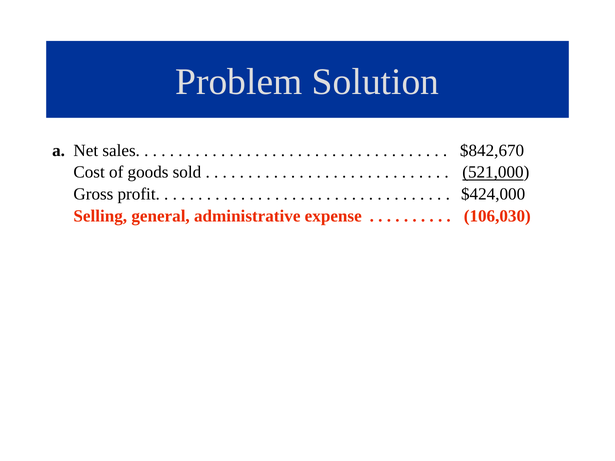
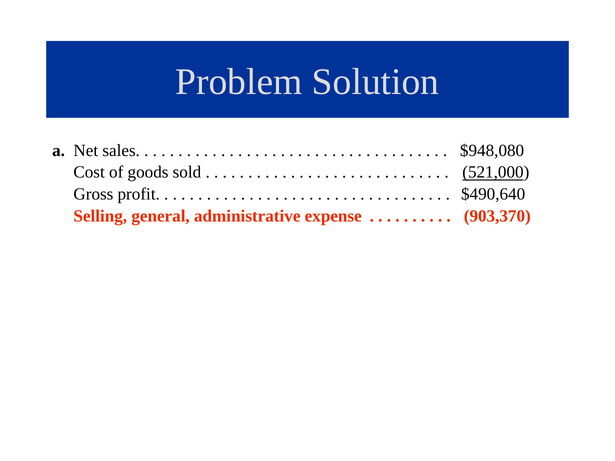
$842,670: $842,670 -> $948,080 (492, 151)
$424,000: $424,000 -> $490,640 (493, 194)
106,030: 106,030 -> 903,370 (497, 216)
